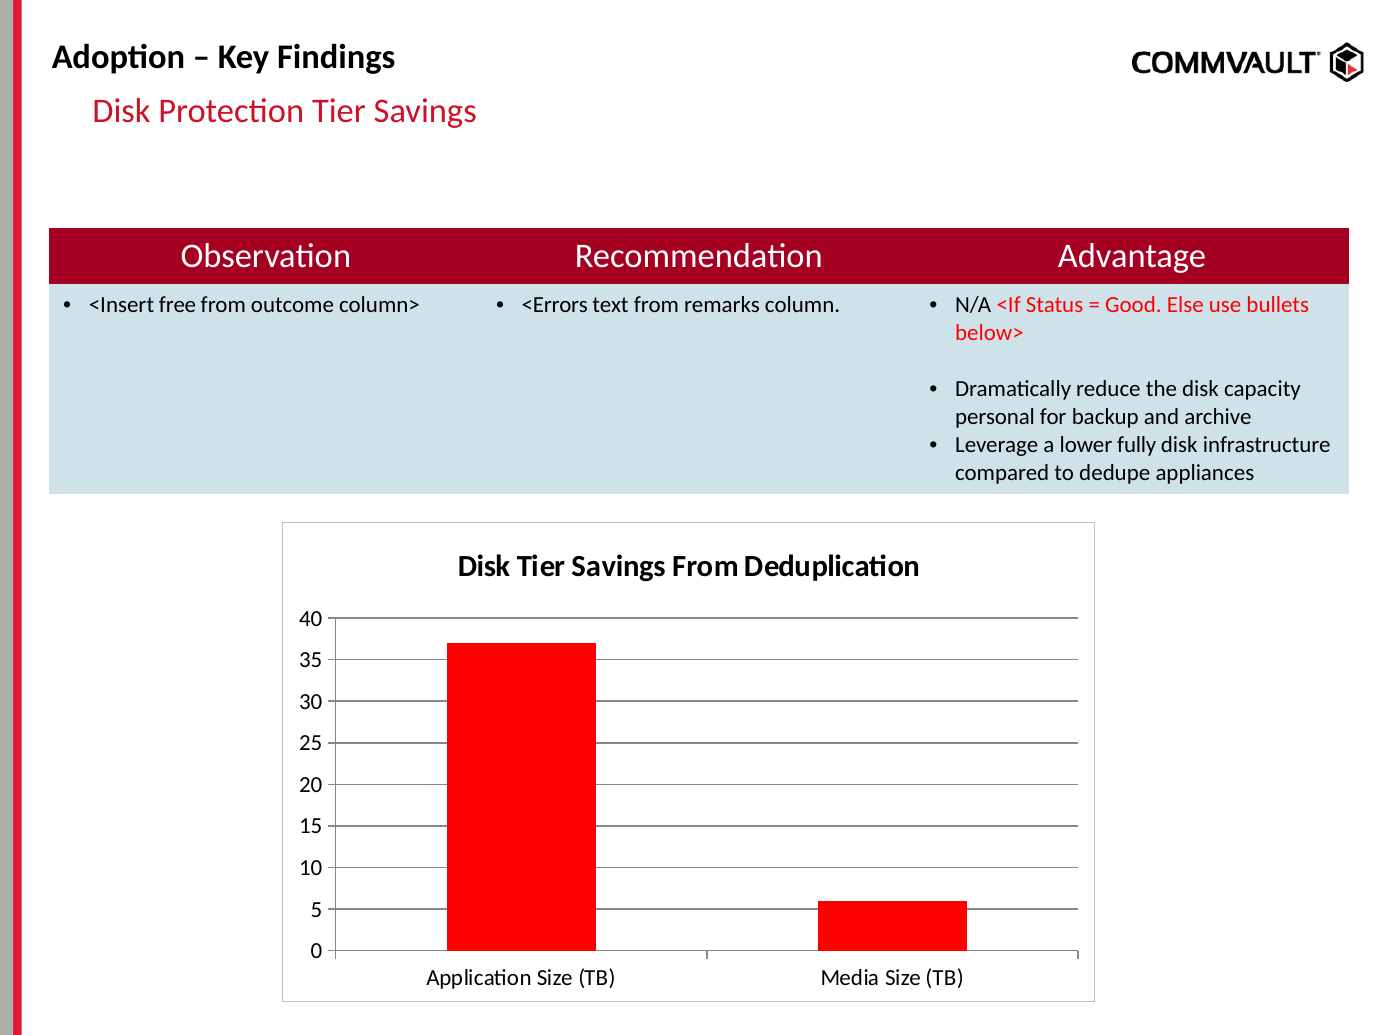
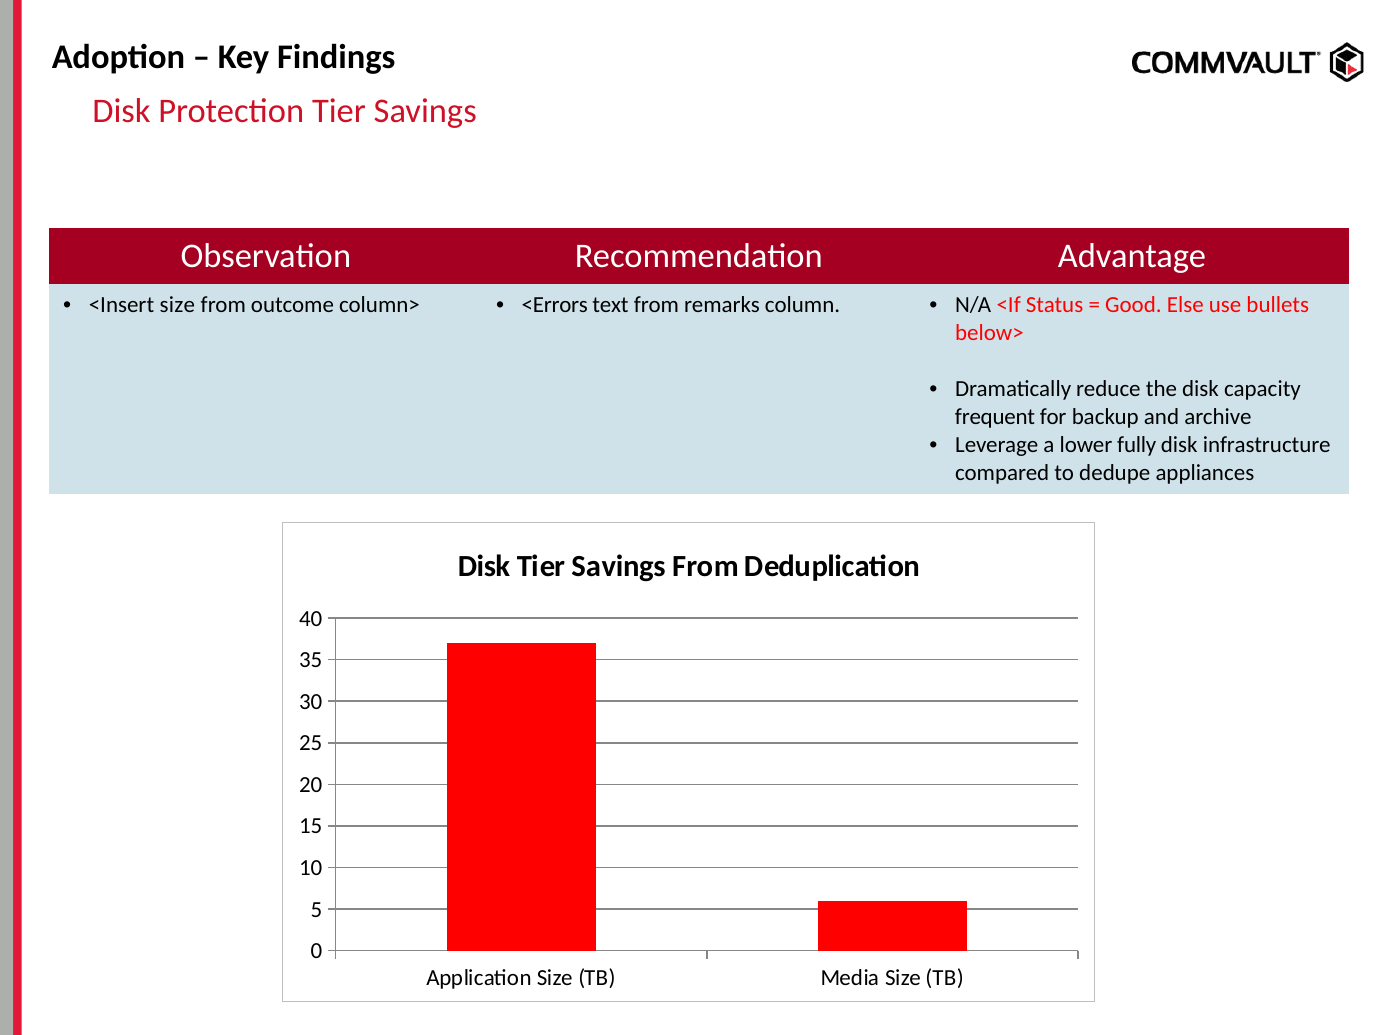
<Insert free: free -> size (177, 305)
personal: personal -> frequent (995, 417)
